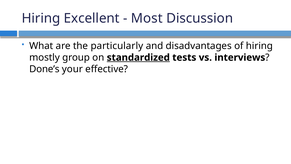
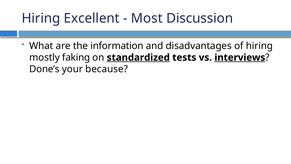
particularly: particularly -> information (117, 46)
group: group -> faking (76, 57)
interviews underline: none -> present (240, 57)
effective: effective -> because (107, 69)
